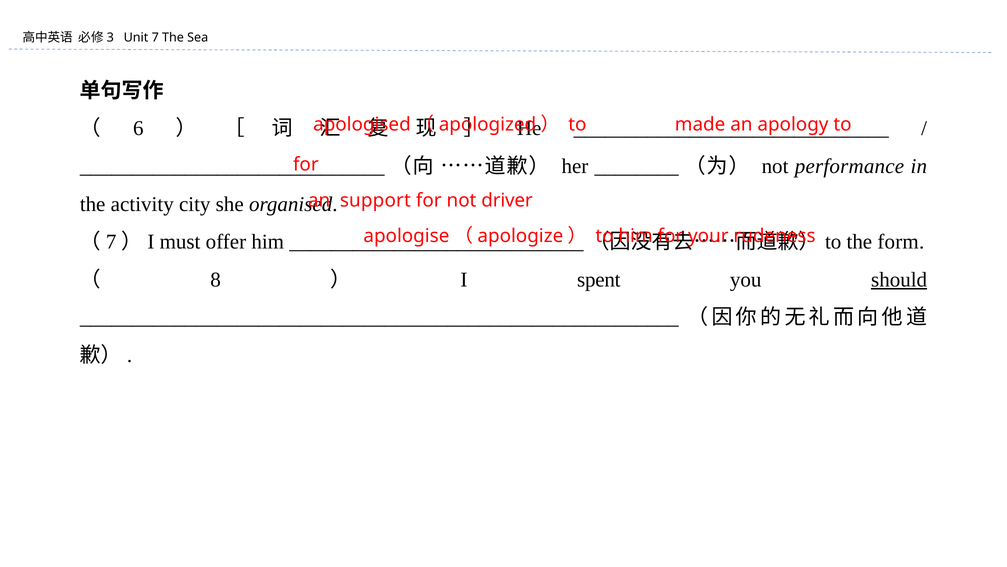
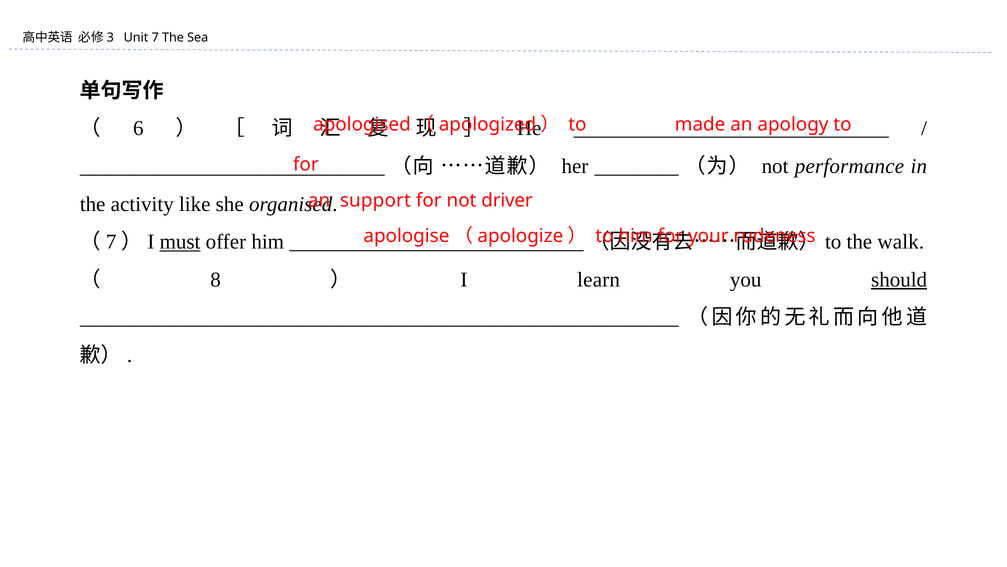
city: city -> like (195, 204)
must underline: none -> present (180, 242)
form: form -> walk (901, 242)
spent: spent -> learn (599, 279)
